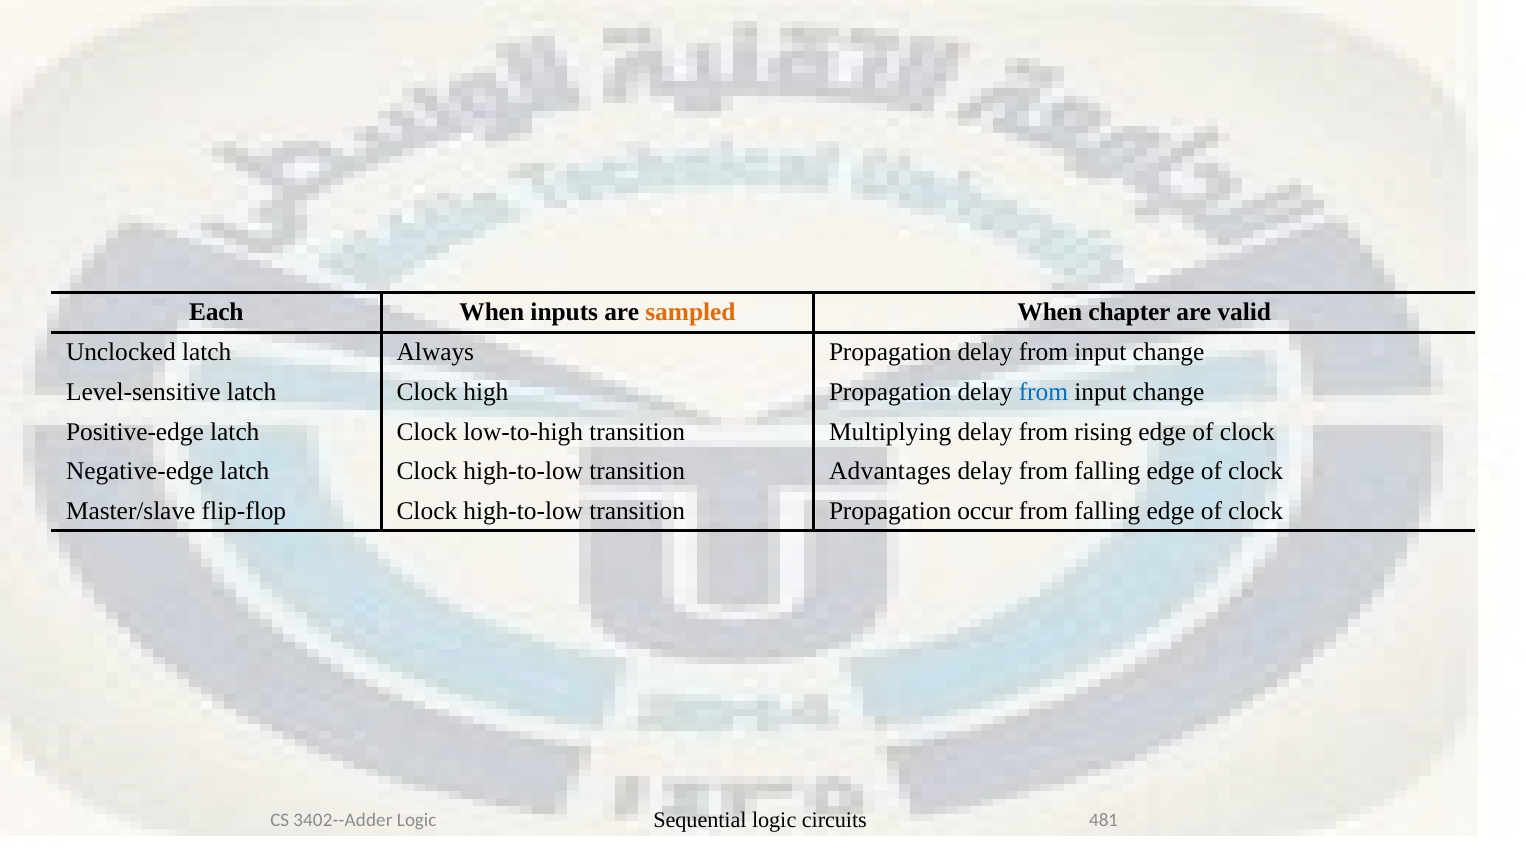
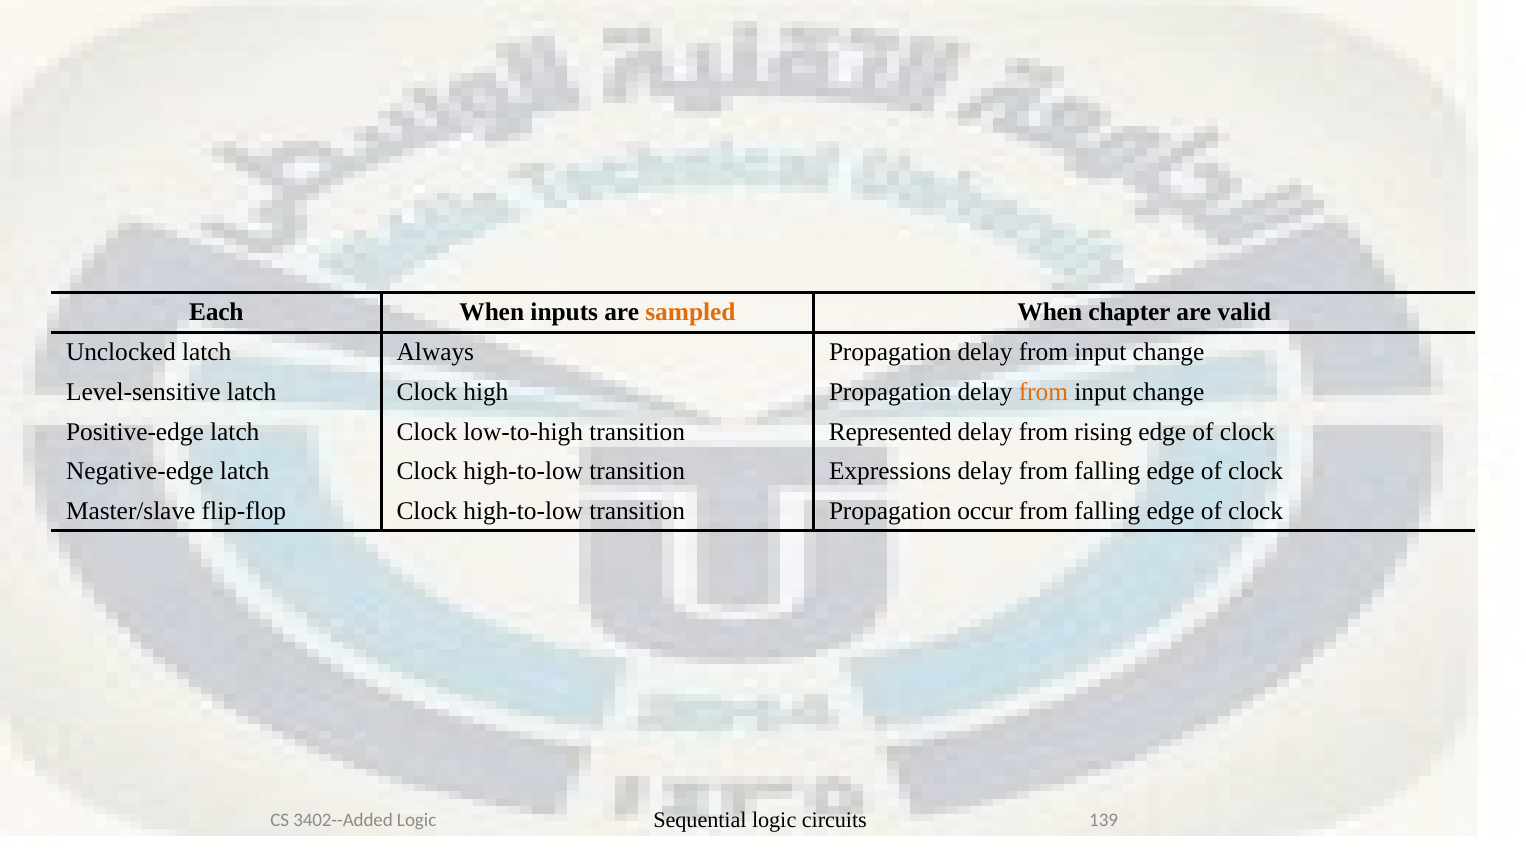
from colour: blue -> orange (1043, 392)
Multiplying: Multiplying -> Represented (890, 431)
Advantages: Advantages -> Expressions (890, 471)
481: 481 -> 139 (1104, 820)
3402--Adder: 3402--Adder -> 3402--Added (343, 820)
